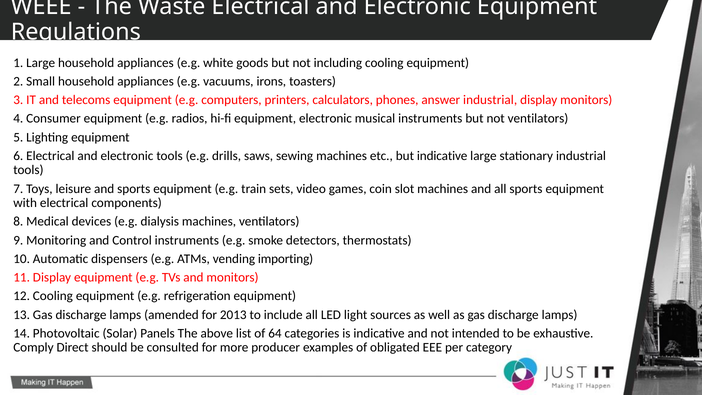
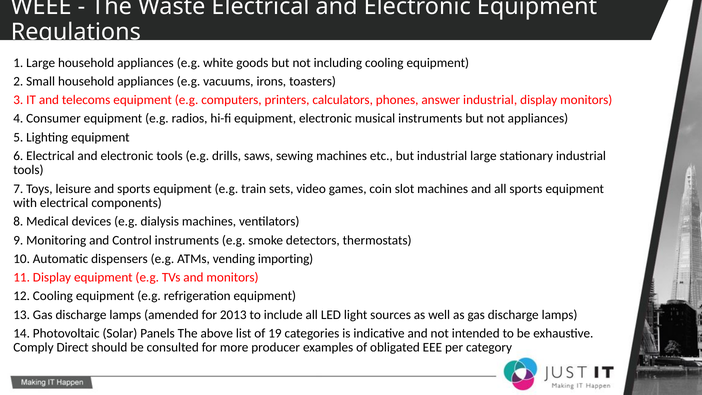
not ventilators: ventilators -> appliances (538, 119)
but indicative: indicative -> industrial (442, 156)
64: 64 -> 19 (275, 333)
